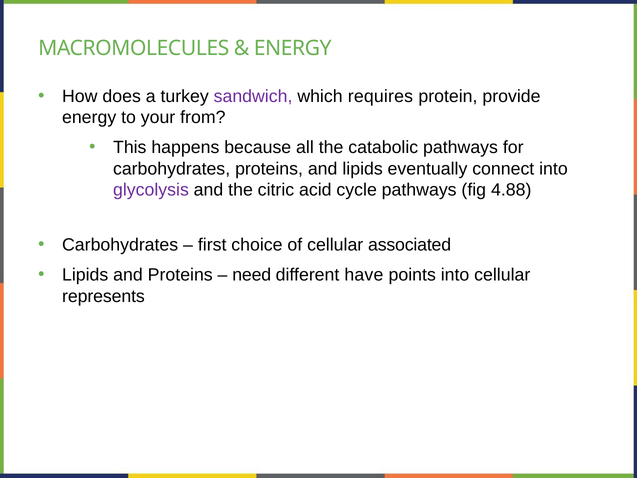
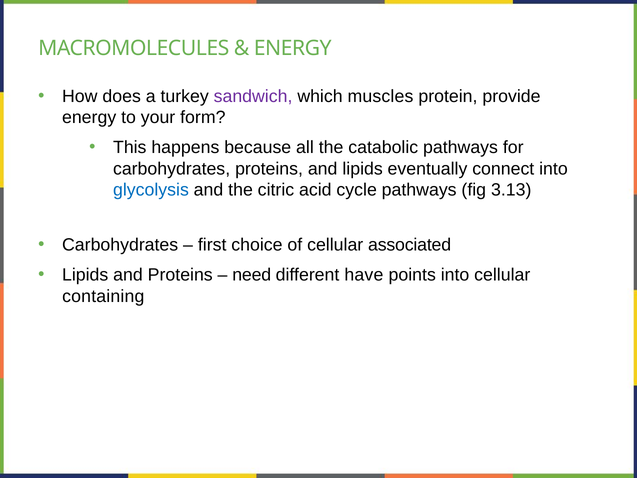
requires: requires -> muscles (380, 96)
from: from -> form (203, 117)
glycolysis colour: purple -> blue (151, 190)
4.88: 4.88 -> 3.13 (511, 190)
represents: represents -> containing (103, 296)
